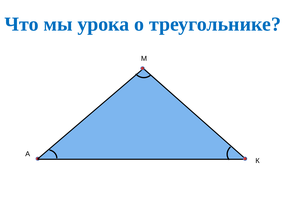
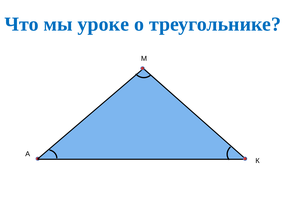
урока: урока -> уроке (103, 24)
